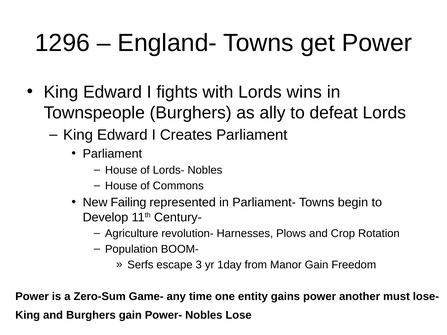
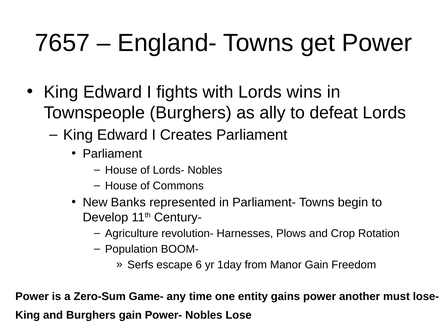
1296: 1296 -> 7657 (62, 43)
Failing: Failing -> Banks (128, 203)
3: 3 -> 6 (199, 265)
